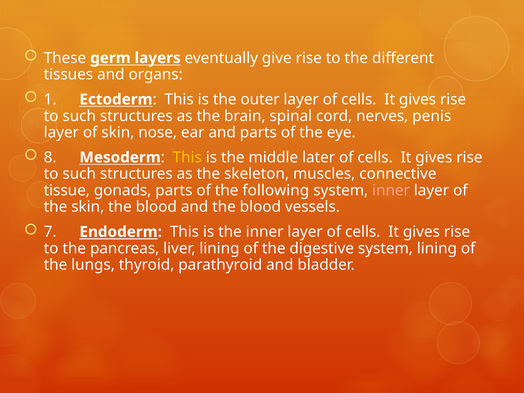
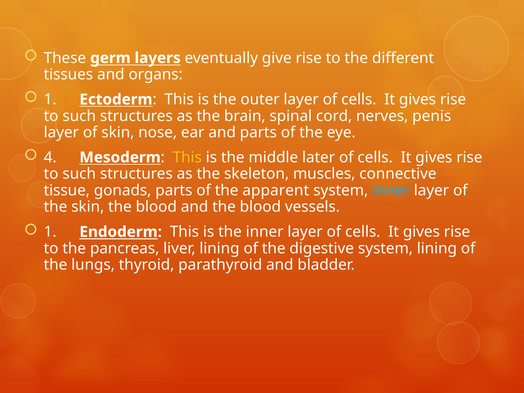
8: 8 -> 4 (50, 157)
following: following -> apparent (276, 190)
inner colour: pink -> light blue (391, 190)
7: 7 -> 1 (50, 232)
